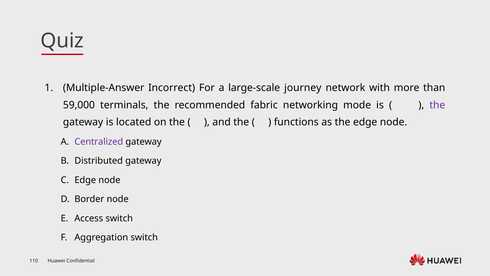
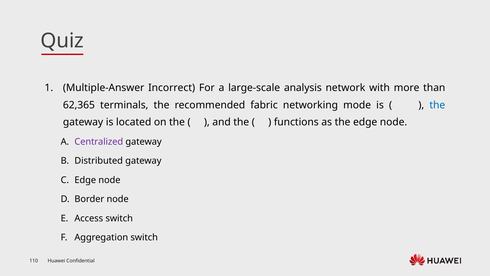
journey: journey -> analysis (303, 88)
59,000: 59,000 -> 62,365 (79, 105)
the colour: purple -> blue (437, 105)
